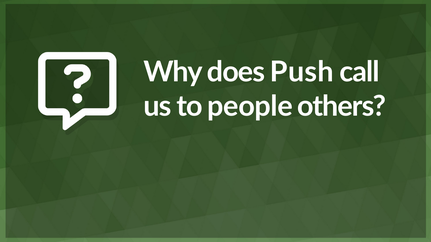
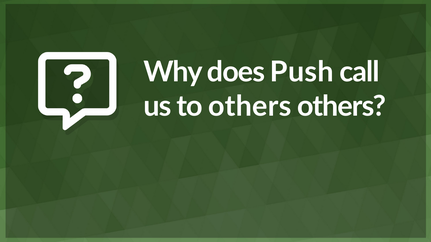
to people: people -> others (250, 107)
